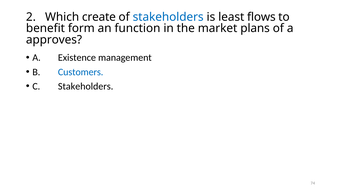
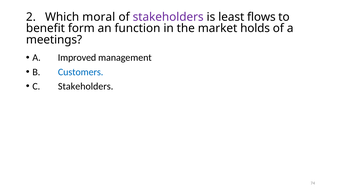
create: create -> moral (99, 17)
stakeholders colour: blue -> purple (168, 17)
plans: plans -> holds (255, 28)
approves: approves -> meetings (54, 40)
Existence: Existence -> Improved (77, 58)
